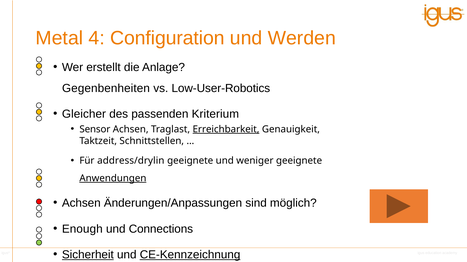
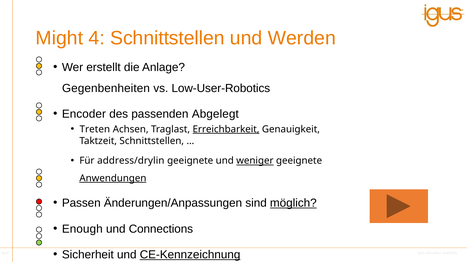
Metal: Metal -> Might (59, 38)
4 Configuration: Configuration -> Schnittstellen (167, 38)
Gleicher: Gleicher -> Encoder (84, 114)
Kriterium: Kriterium -> Abgelegt (215, 114)
Sensor: Sensor -> Treten (95, 130)
weniger underline: none -> present (255, 161)
Achsen: Achsen -> Passen (81, 204)
möglich underline: none -> present (293, 204)
Sicherheit underline: present -> none (88, 255)
